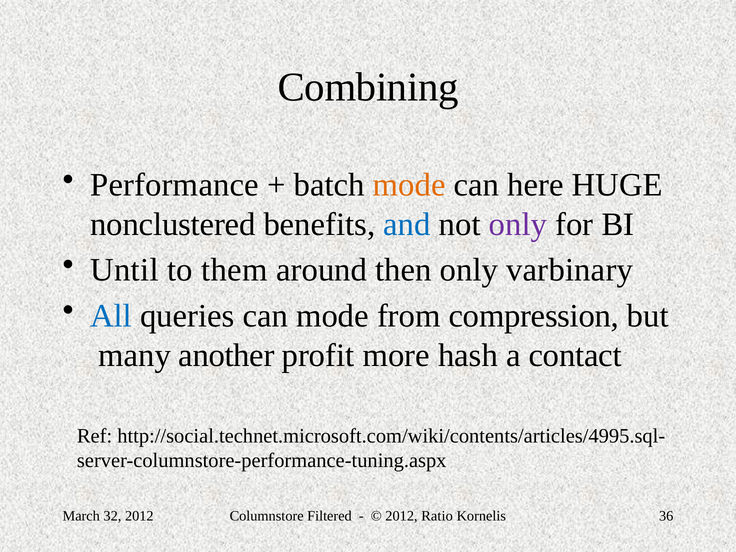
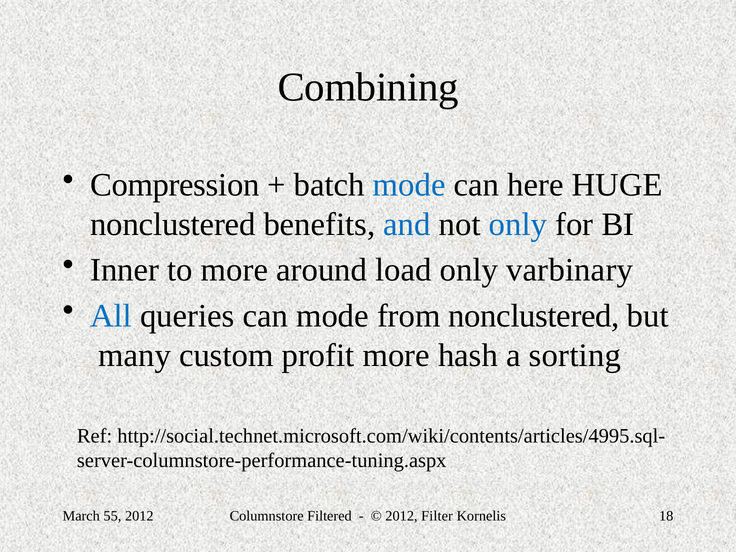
Performance: Performance -> Compression (175, 185)
mode colour: orange -> blue (409, 185)
only colour: purple -> blue (518, 224)
Until: Until -> Inner (125, 270)
to them: them -> more (235, 270)
then: then -> load (404, 270)
from compression: compression -> nonclustered (534, 316)
another: another -> custom (226, 355)
contact: contact -> sorting (575, 355)
32: 32 -> 55 (112, 516)
Ratio: Ratio -> Filter (437, 516)
36: 36 -> 18 (666, 516)
